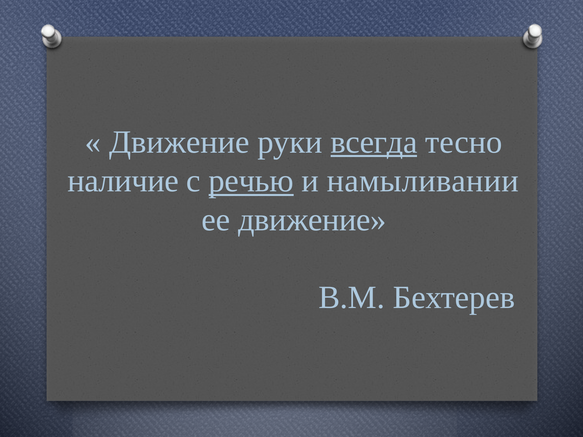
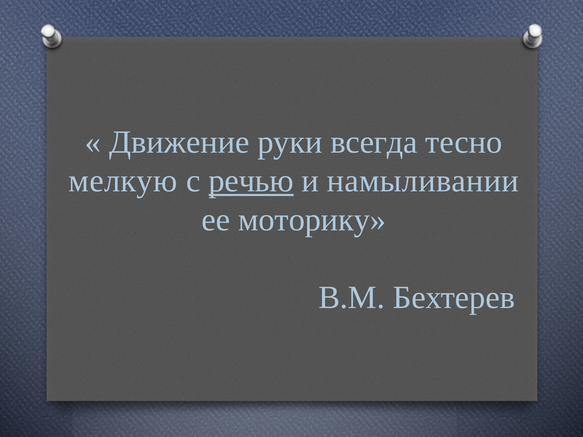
всегда underline: present -> none (374, 142)
наличие: наличие -> мелкую (123, 181)
ее движение: движение -> моторику (312, 220)
